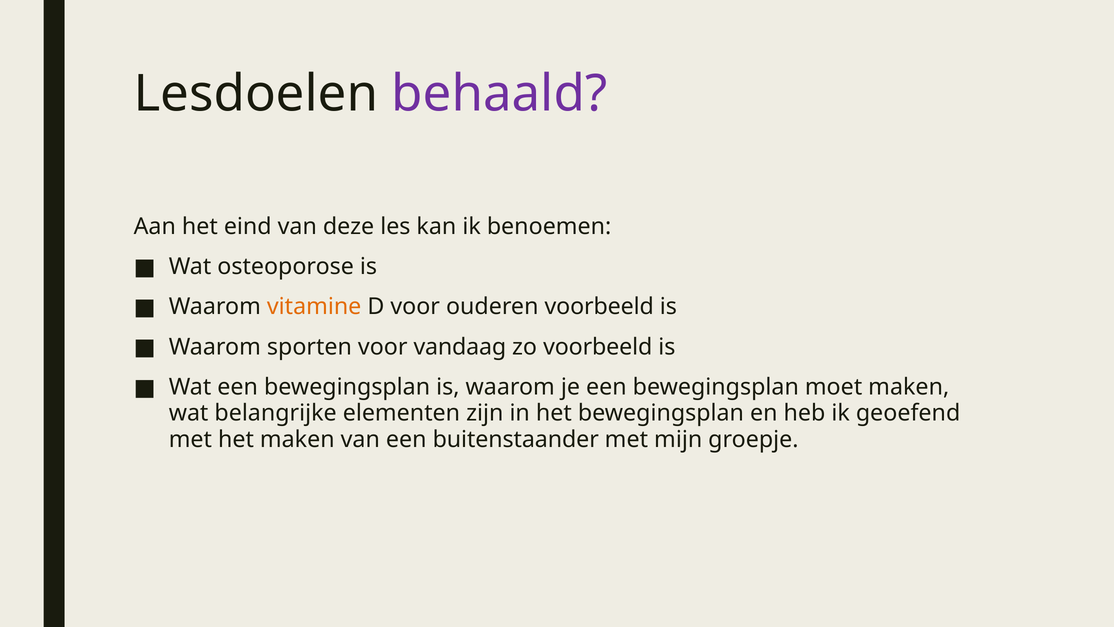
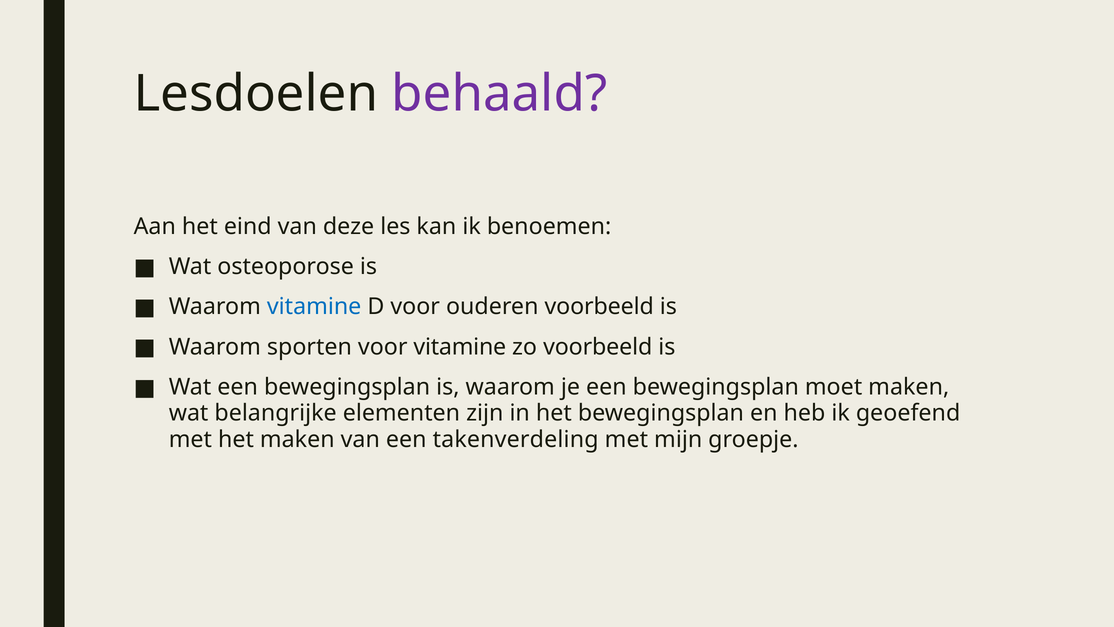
vitamine colour: orange -> blue (314, 307)
voor vandaag: vandaag -> vitamine (460, 347)
buitenstaander: buitenstaander -> takenverdeling (516, 439)
